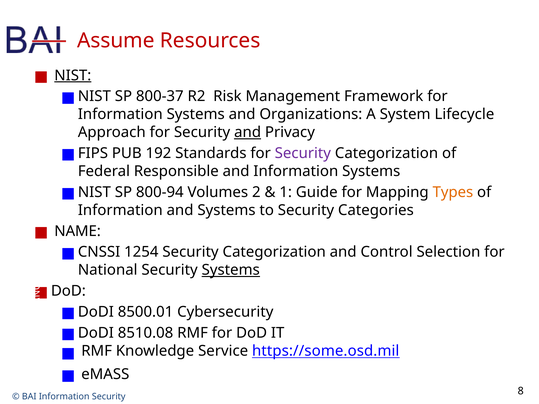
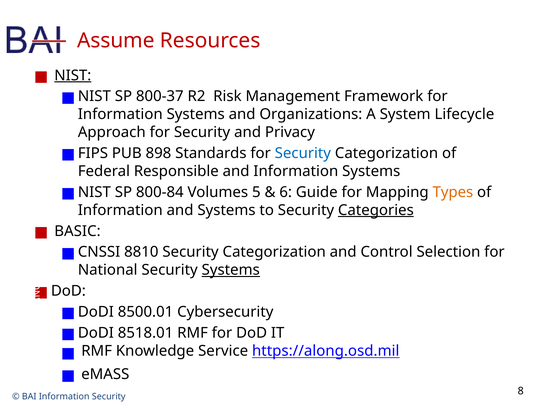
and underline: present -> none (248, 132)
192: 192 -> 898 (158, 153)
Security colour: purple -> blue (303, 153)
800-94: 800-94 -> 800-84 (160, 192)
2: 2 -> 5 (256, 192)
1: 1 -> 6 (286, 192)
Categories underline: none -> present (376, 210)
NAME: NAME -> BASIC (77, 231)
1254: 1254 -> 8810 (141, 252)
8510.08: 8510.08 -> 8518.01 (146, 333)
https://some.osd.mil: https://some.osd.mil -> https://along.osd.mil (326, 351)
